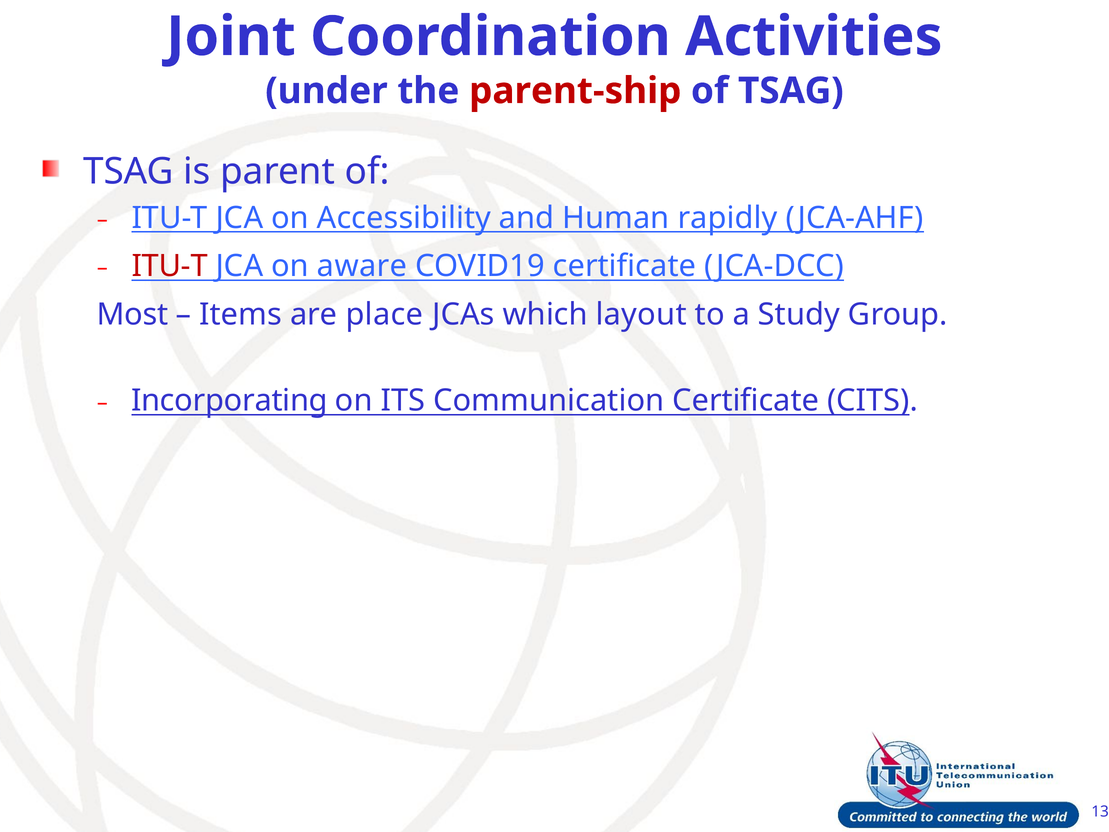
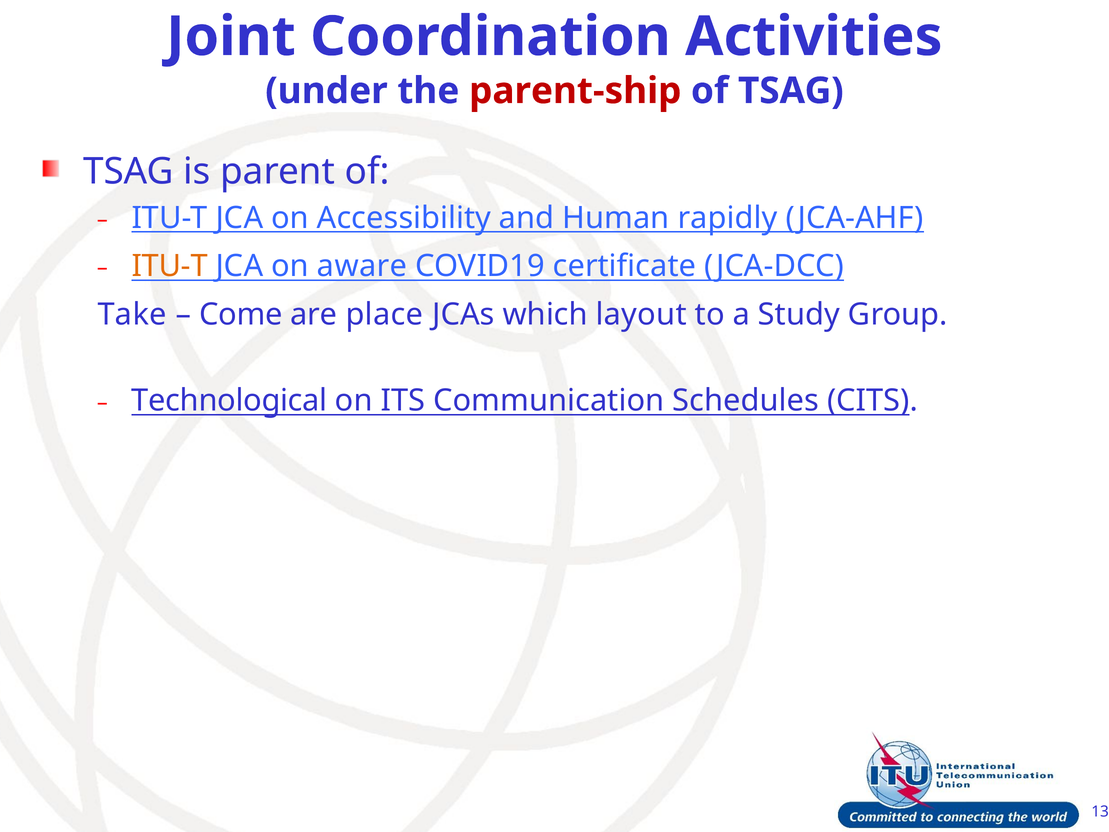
ITU-T colour: red -> orange (170, 266)
Most: Most -> Take (132, 314)
Items: Items -> Come (241, 314)
Incorporating: Incorporating -> Technological (229, 401)
Communication Certificate: Certificate -> Schedules (746, 401)
